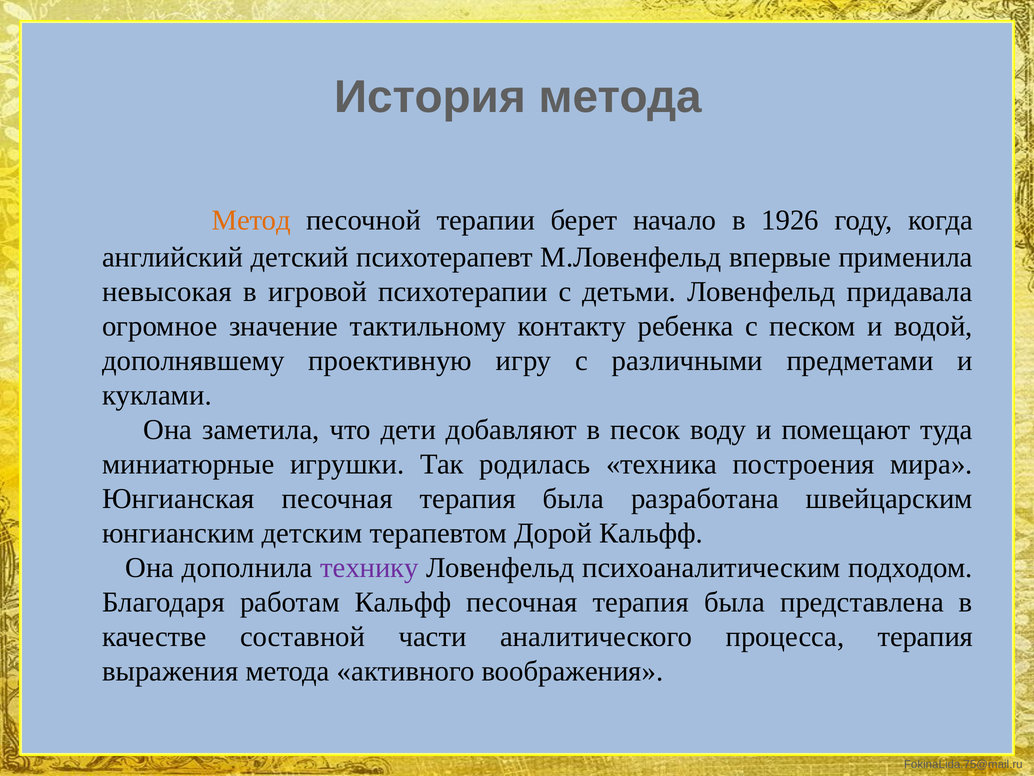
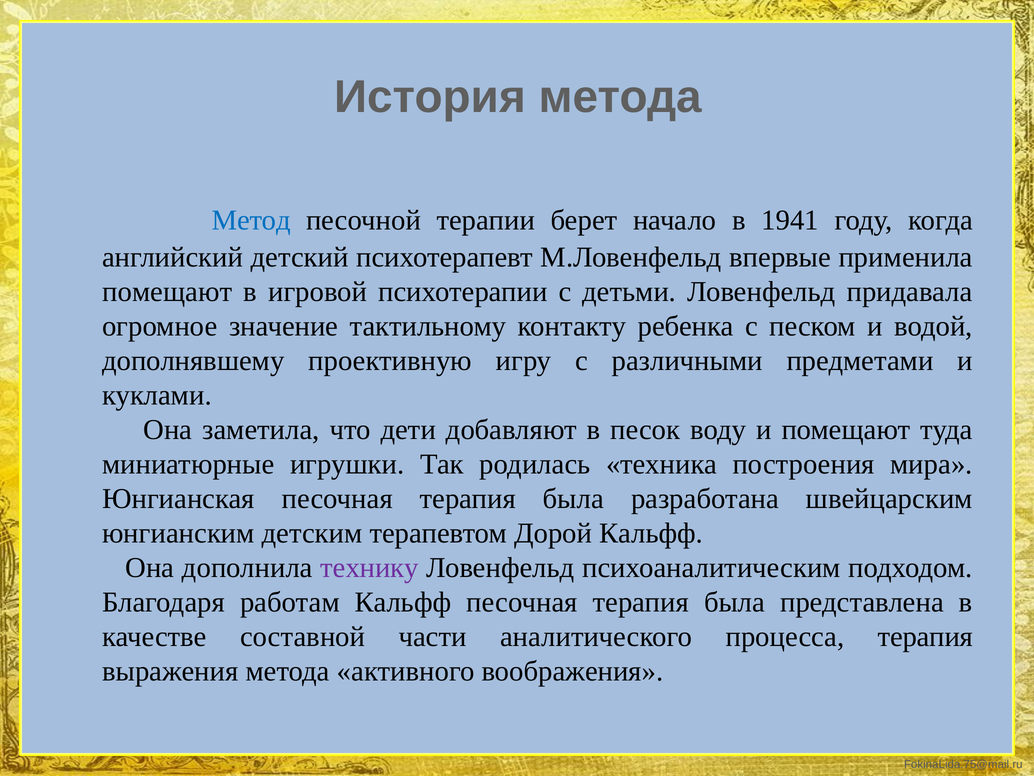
Метод colour: orange -> blue (251, 220)
1926: 1926 -> 1941 (790, 220)
невысокая: невысокая -> помещают (167, 291)
